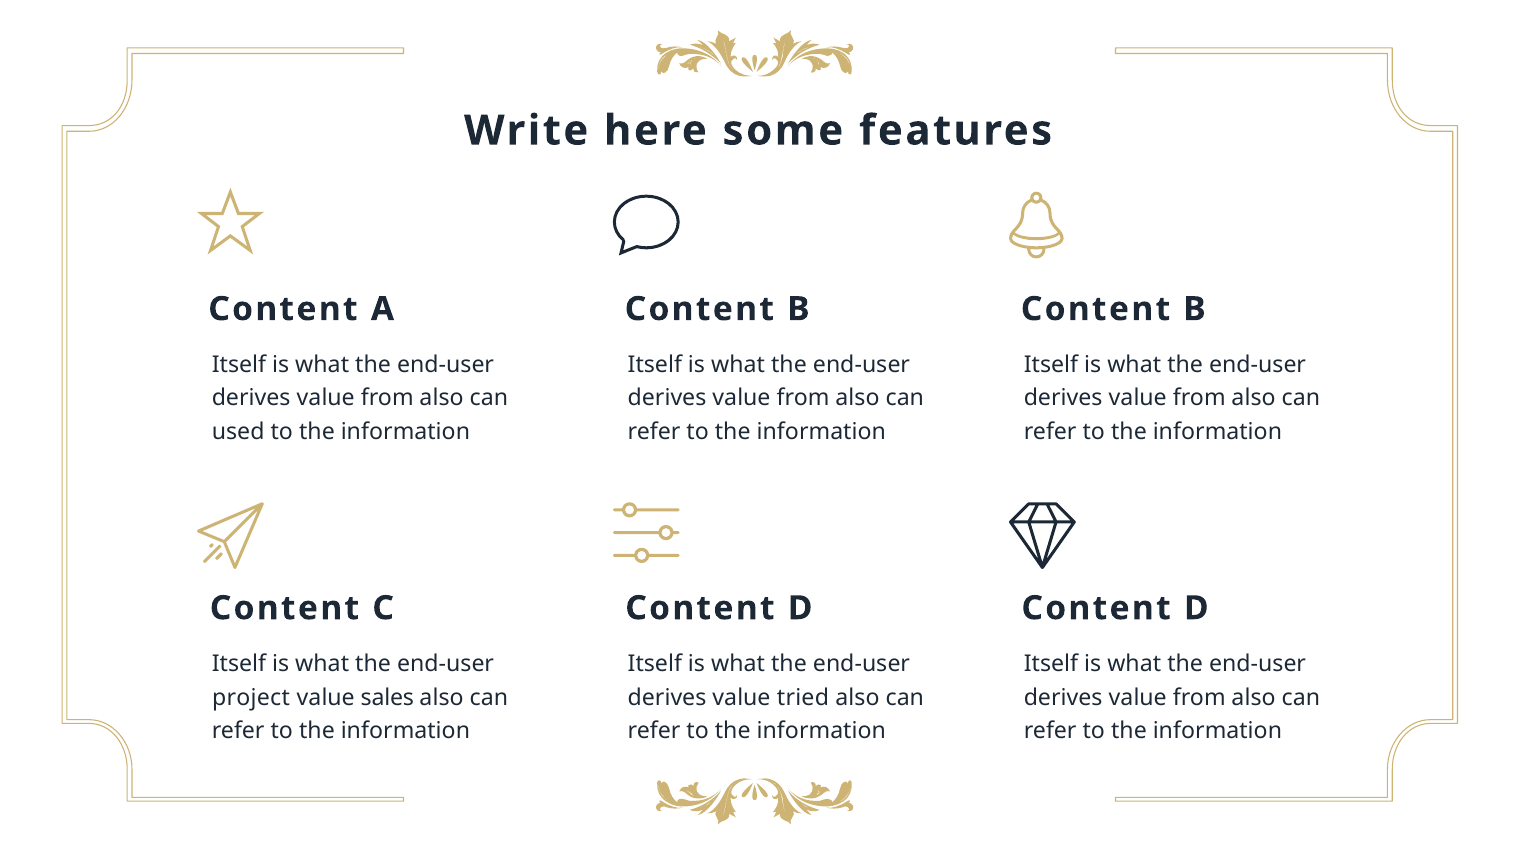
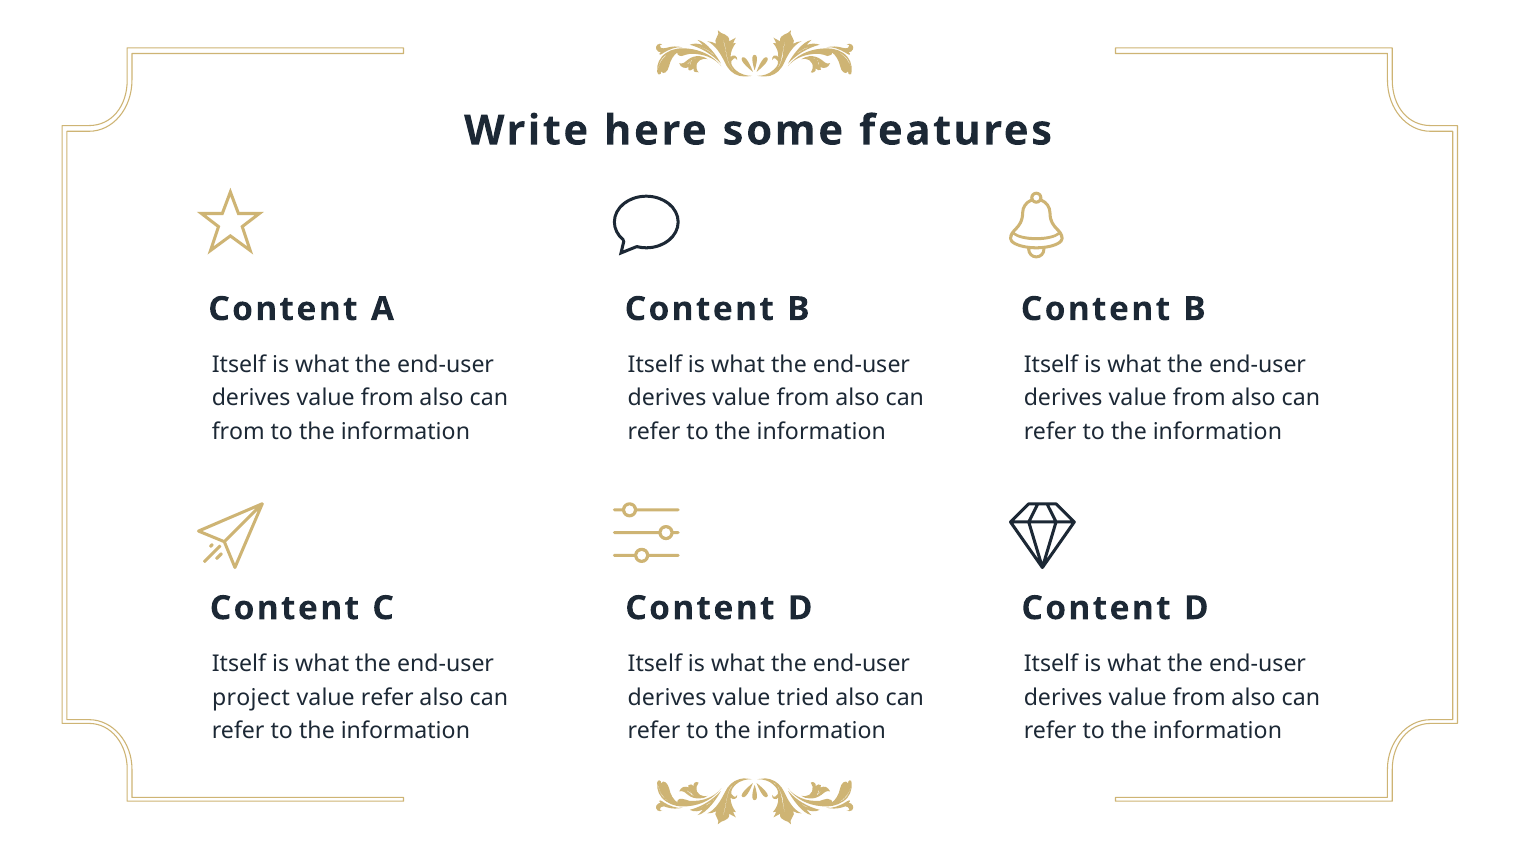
used: used -> from (238, 432)
value sales: sales -> refer (387, 698)
